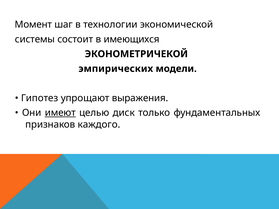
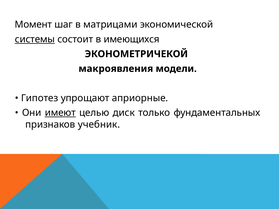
технологии: технологии -> матрицами (110, 25)
системы underline: none -> present (35, 39)
эмпирических: эмпирических -> макроявления (116, 69)
выражения: выражения -> априорные (140, 98)
каждого: каждого -> учебник (99, 125)
